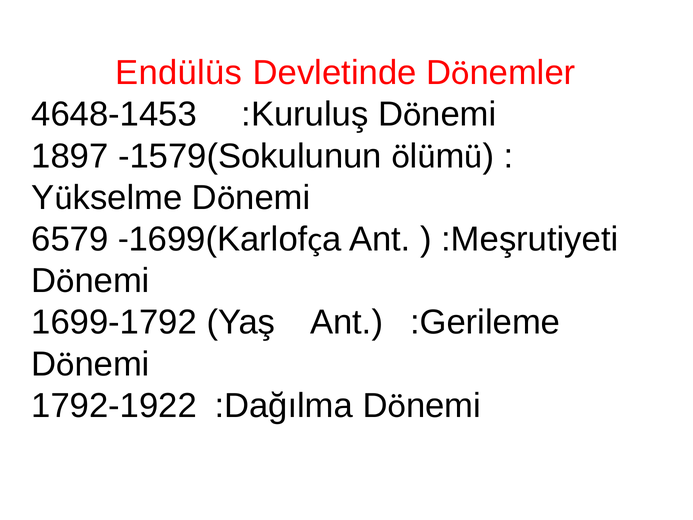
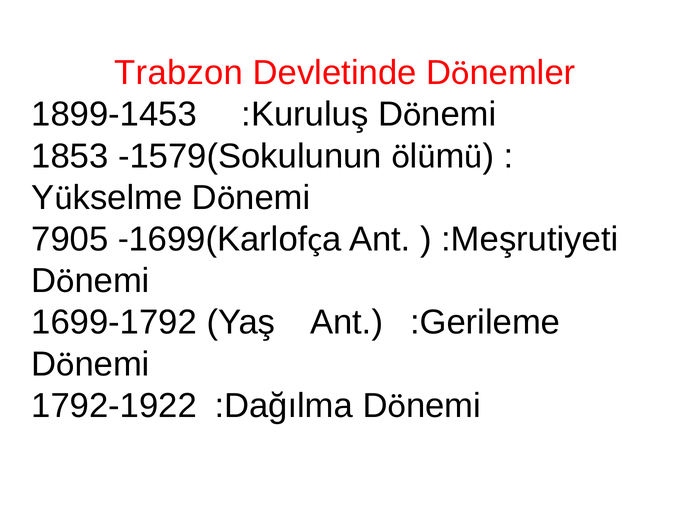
Endülüs: Endülüs -> Trabzon (179, 73)
4648-1453: 4648-1453 -> 1899-1453 (114, 114)
1897: 1897 -> 1853 (70, 156)
6579: 6579 -> 7905 (70, 239)
